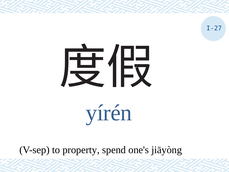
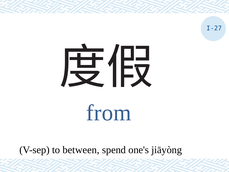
yírén: yírén -> from (109, 113)
property: property -> between (81, 150)
